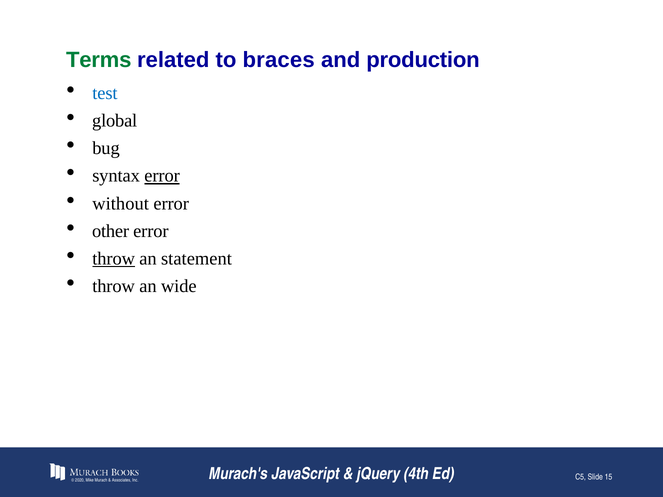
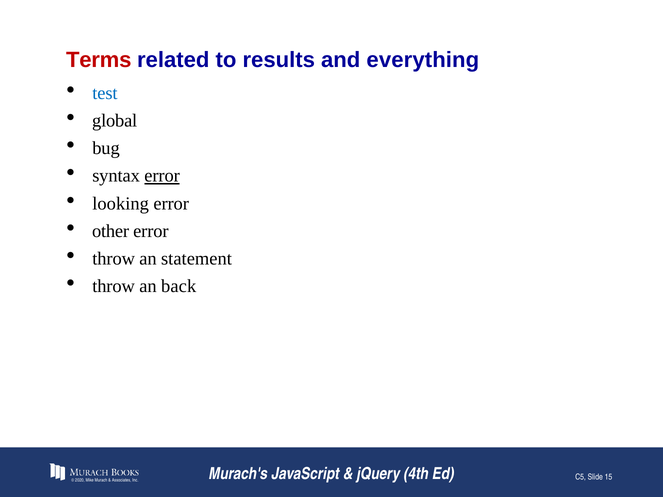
Terms colour: green -> red (99, 60)
braces: braces -> results (279, 60)
production: production -> everything (423, 60)
without: without -> looking (121, 204)
throw underline: present -> none (114, 259)
wide: wide -> back (179, 286)
